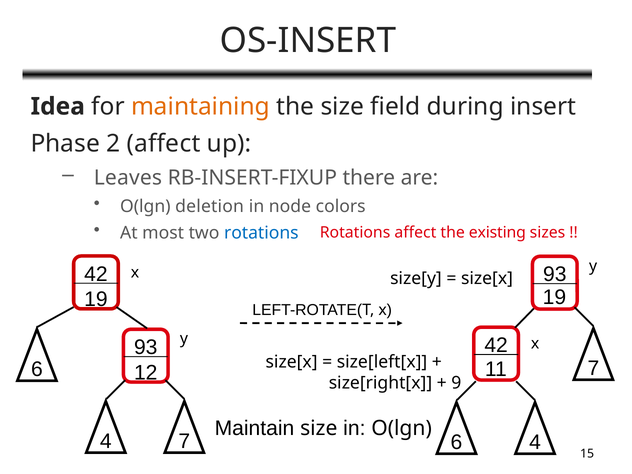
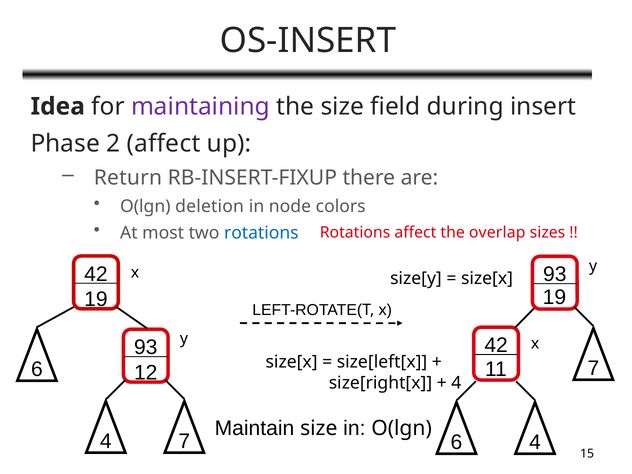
maintaining colour: orange -> purple (201, 106)
Leaves: Leaves -> Return (128, 178)
existing: existing -> overlap (497, 233)
9: 9 -> 4 (456, 383)
